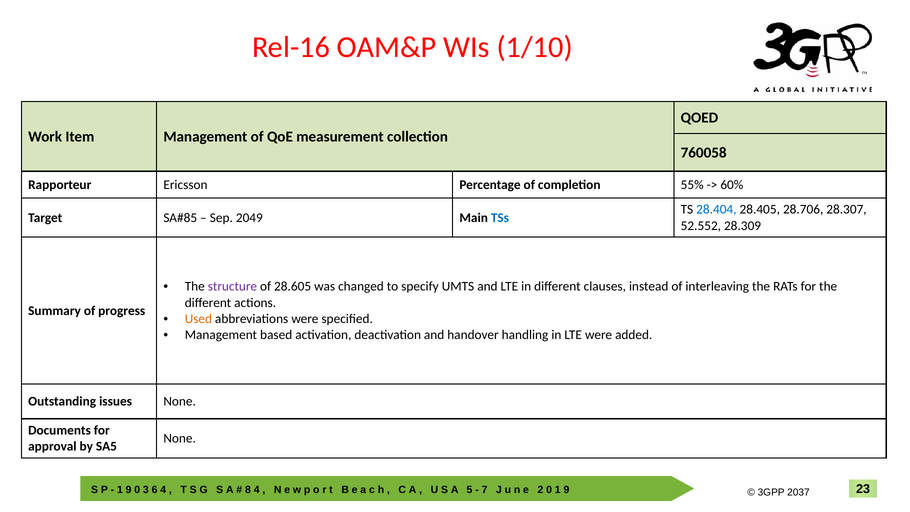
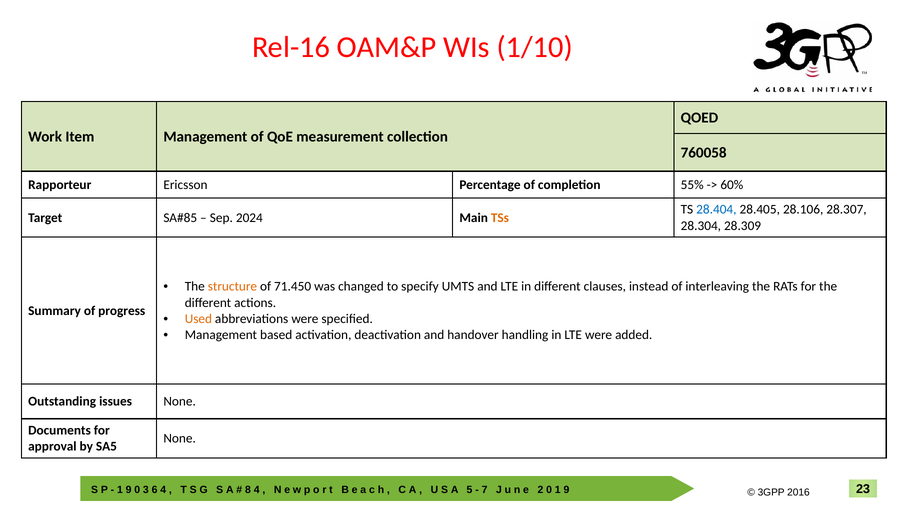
28.706: 28.706 -> 28.106 (803, 210)
2049: 2049 -> 2024 (249, 218)
TSs colour: blue -> orange (500, 218)
52.552: 52.552 -> 28.304 (701, 226)
structure colour: purple -> orange (232, 286)
28.605: 28.605 -> 71.450 (293, 286)
2037: 2037 -> 2016 (798, 492)
